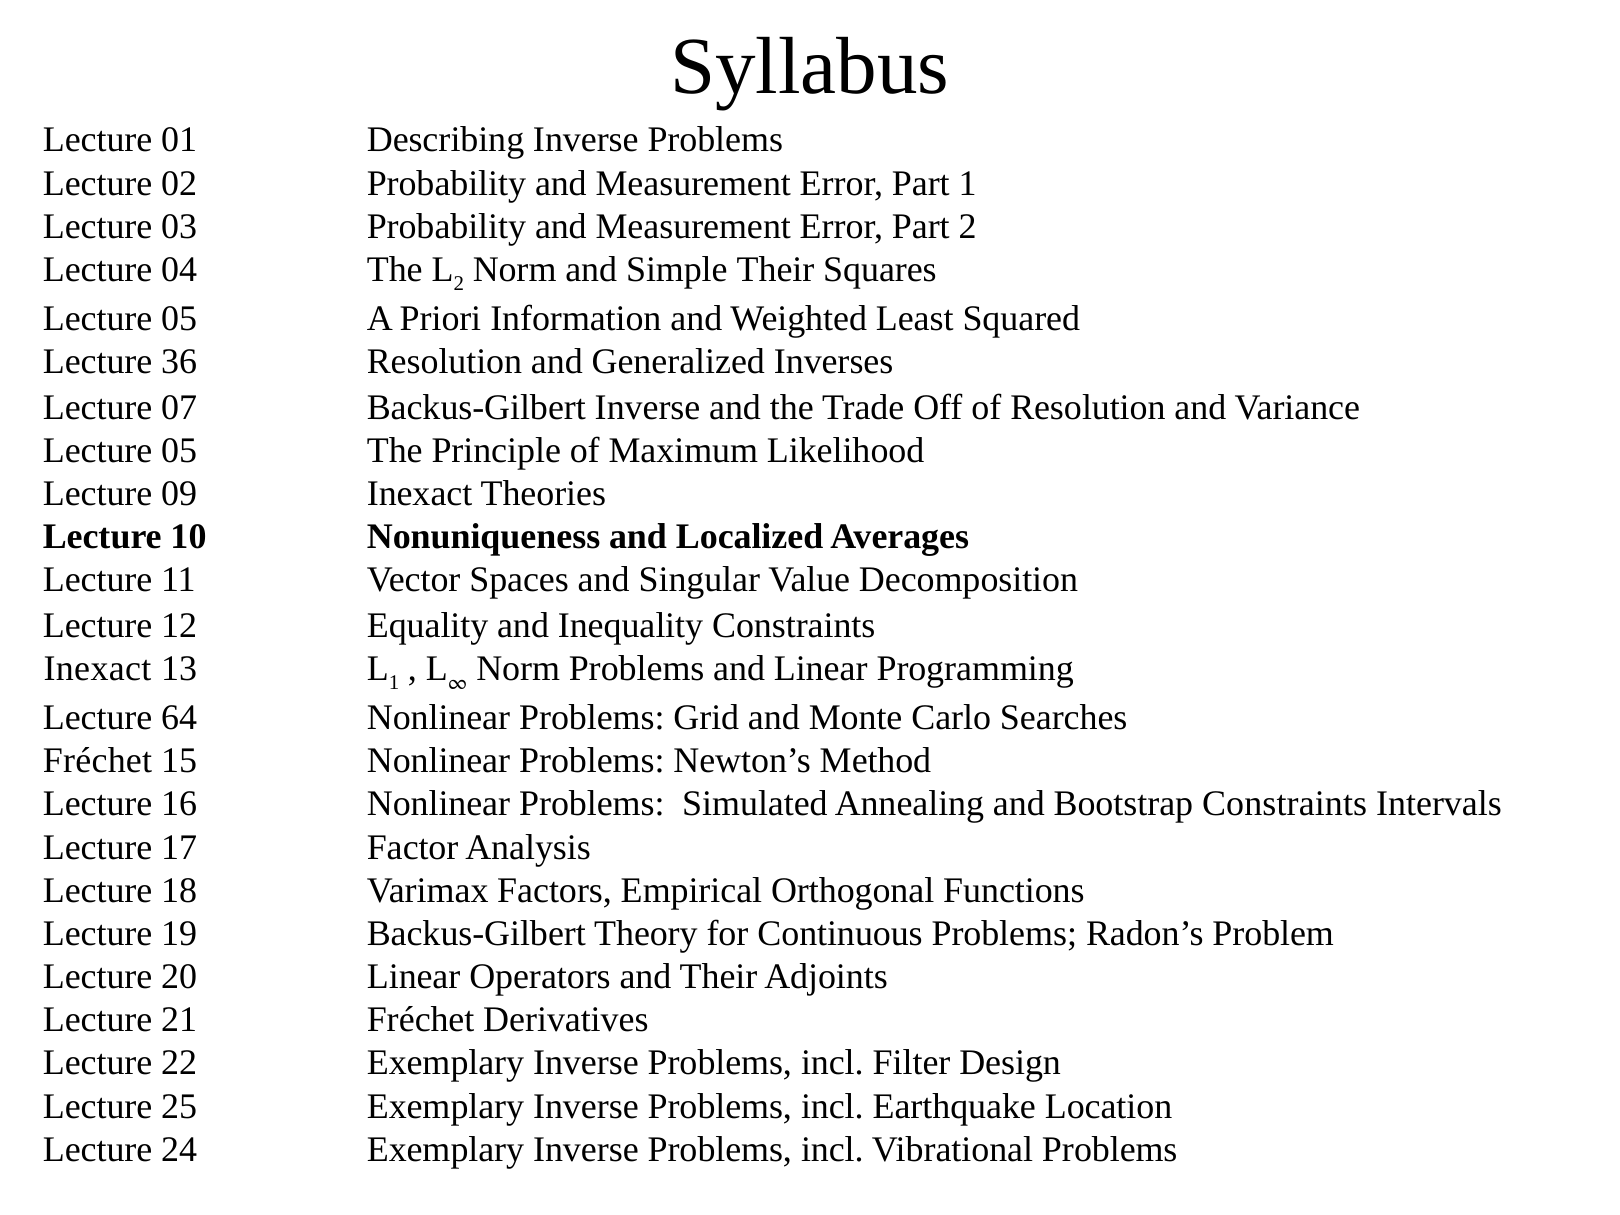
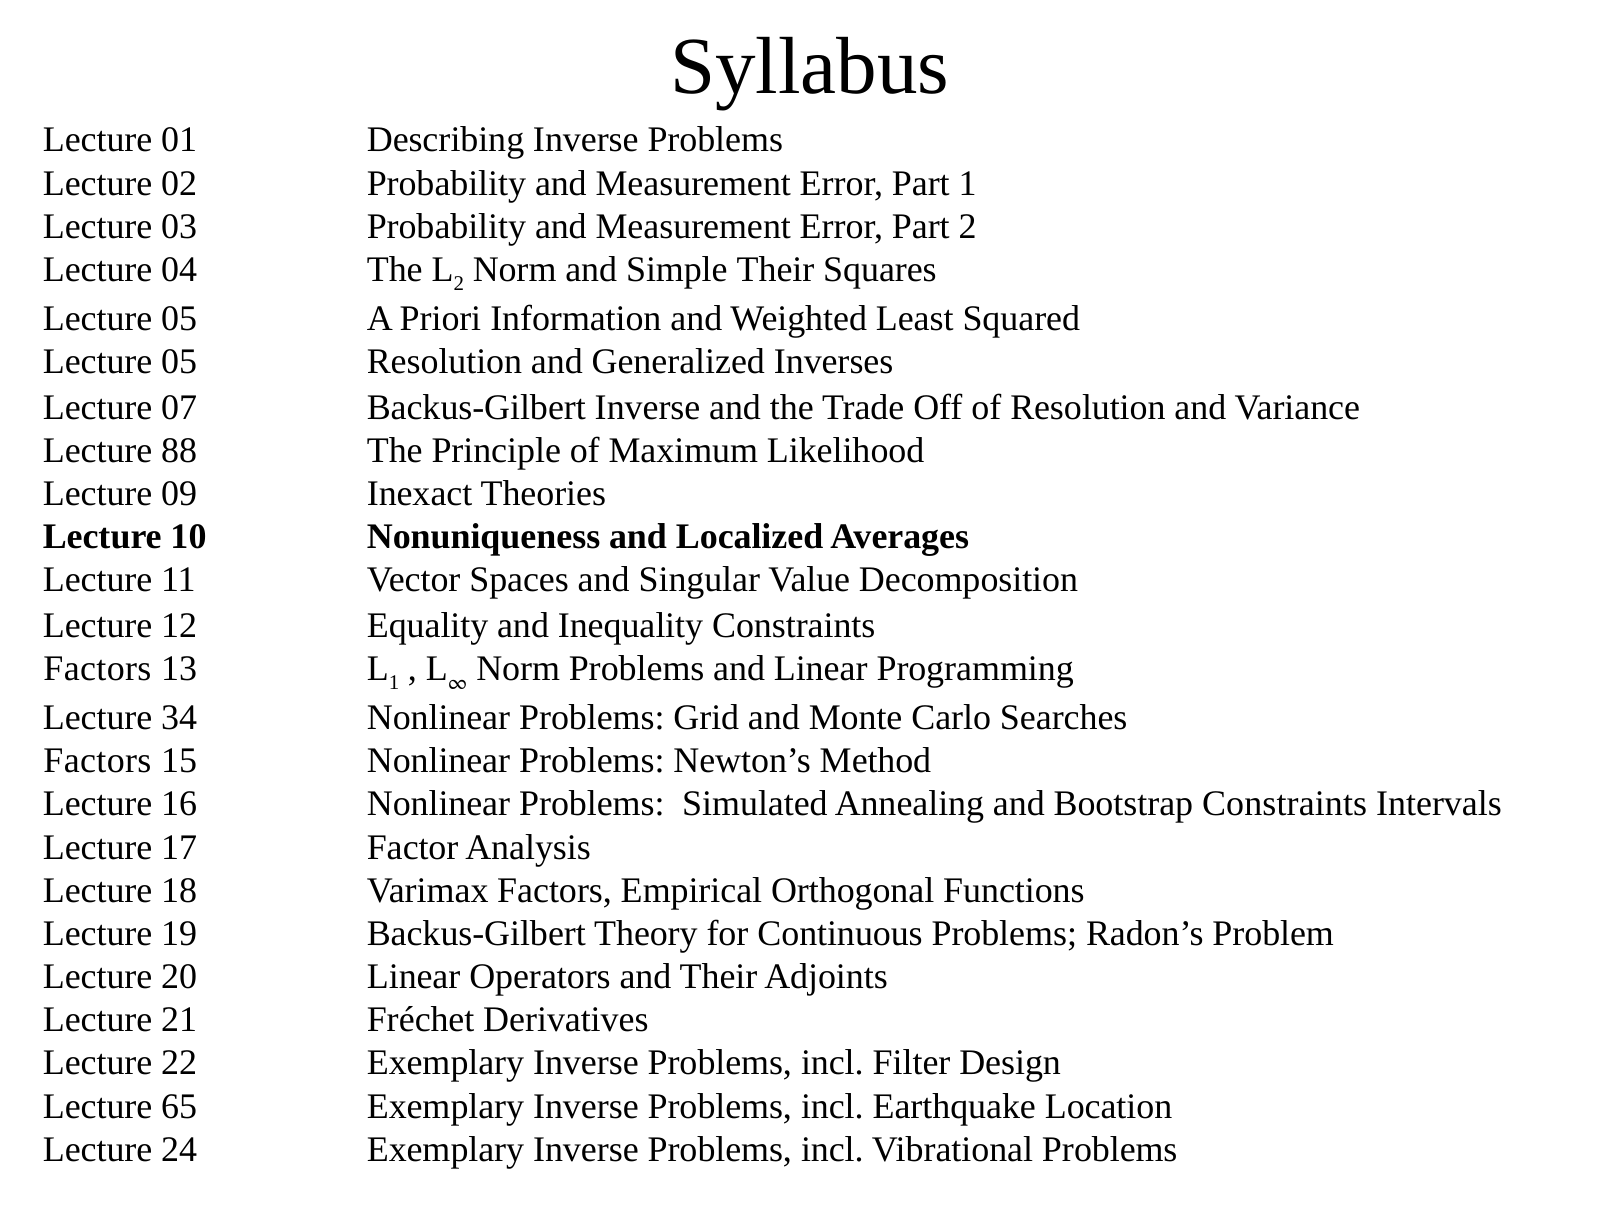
36: 36 -> 05 (179, 362)
05: 05 -> 88 (179, 450)
Inexact: Inexact -> Factors (97, 669)
64: 64 -> 34 (179, 718)
Fréchet: Fréchet -> Factors (97, 761)
25: 25 -> 65 (179, 1106)
